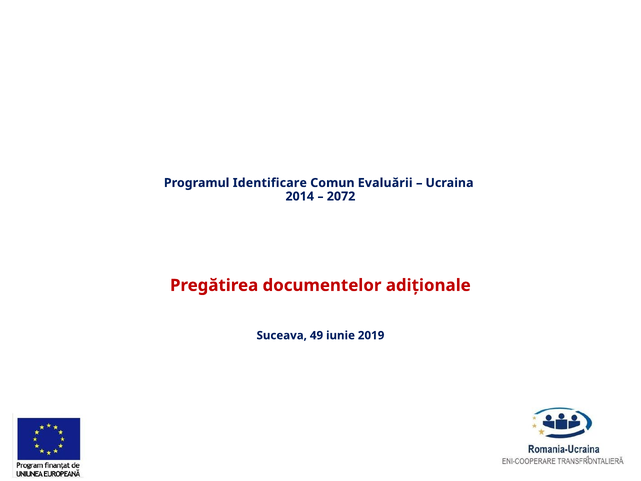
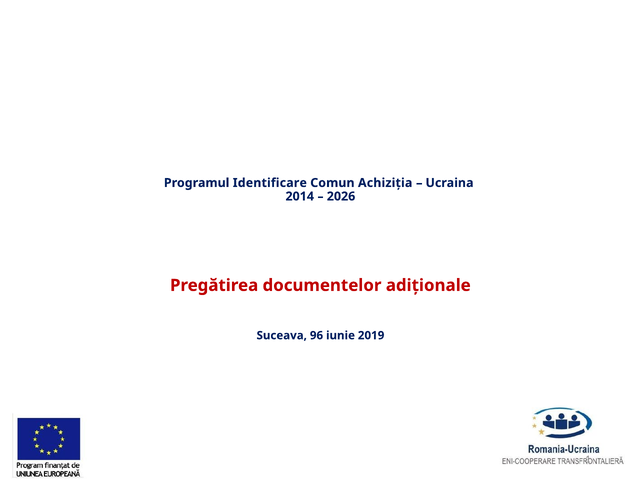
Evaluării: Evaluării -> Achiziția (385, 183)
2072: 2072 -> 2026 (341, 196)
49: 49 -> 96 (316, 335)
